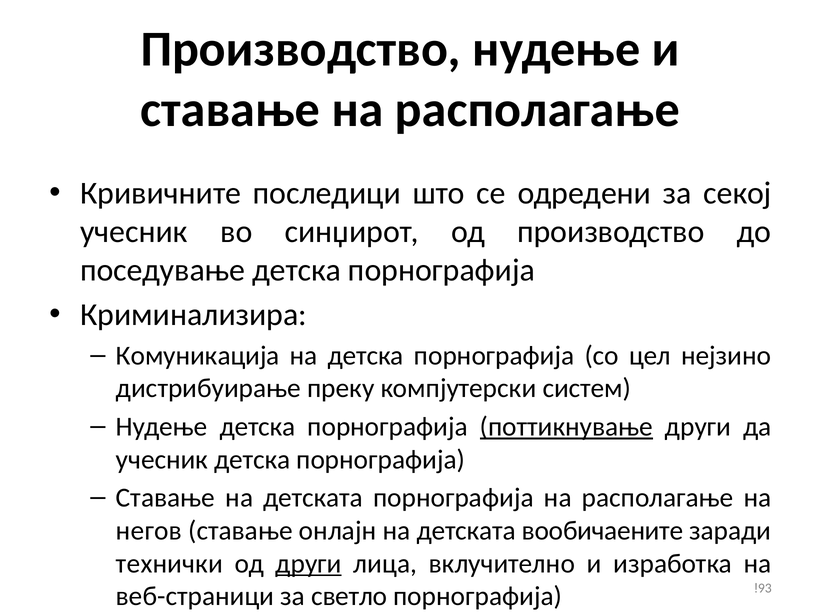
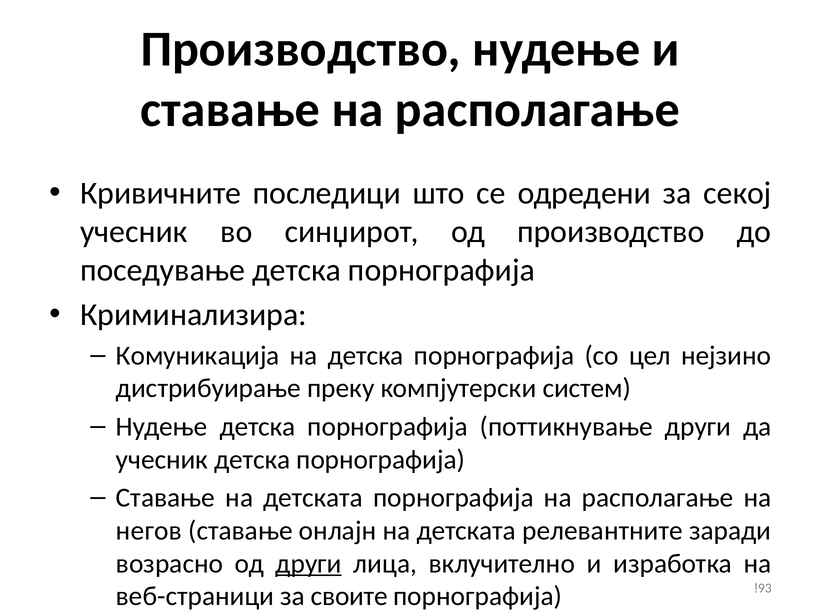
поттикнување underline: present -> none (566, 427)
вообичаените: вообичаените -> релевантните (603, 531)
технички: технички -> возрасно (170, 563)
светло: светло -> своите (349, 596)
